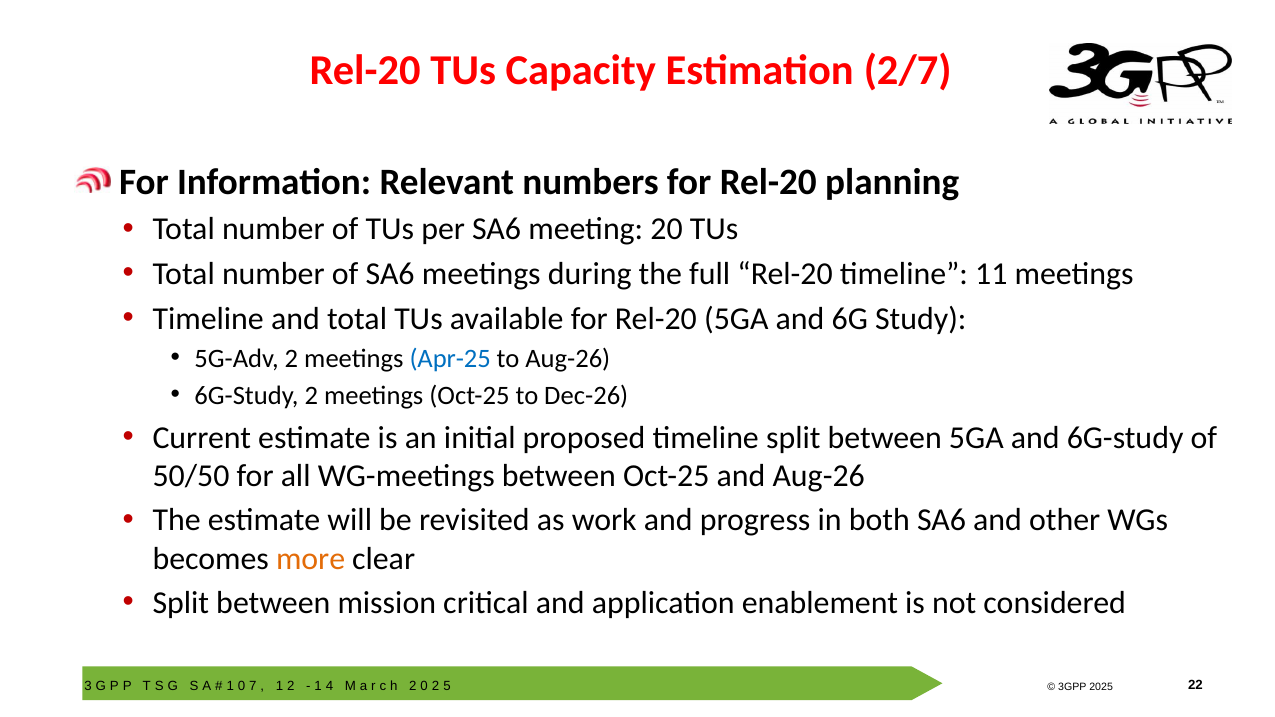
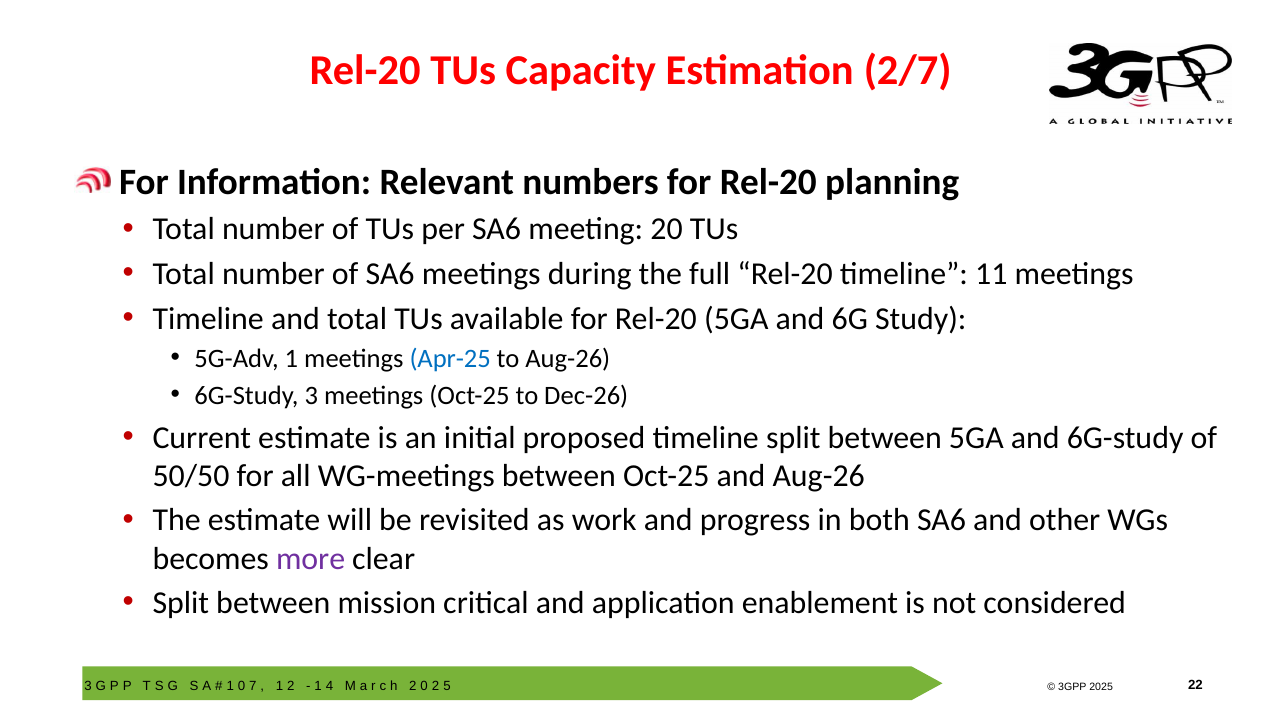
5G-Adv 2: 2 -> 1 (291, 359)
6G-Study 2: 2 -> 3 (311, 396)
more colour: orange -> purple (311, 559)
